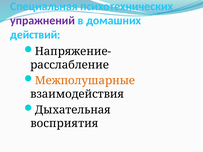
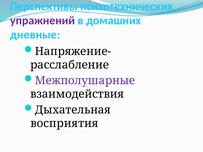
Специальная: Специальная -> Перспективы (44, 6)
действий: действий -> дневные (35, 35)
Межполушарные colour: orange -> purple (85, 81)
